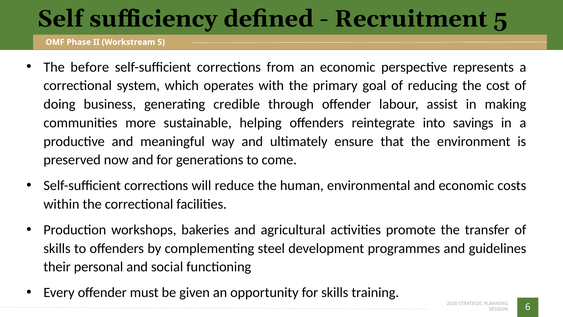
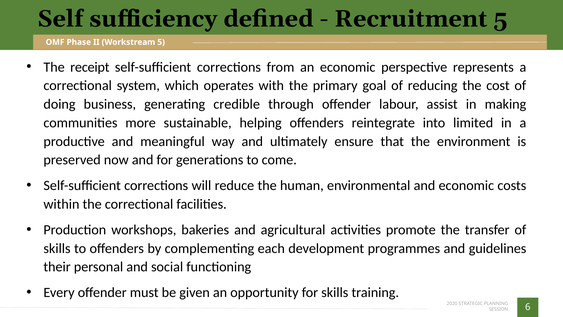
before: before -> receipt (90, 67)
savings: savings -> limited (473, 123)
steel: steel -> each (271, 248)
